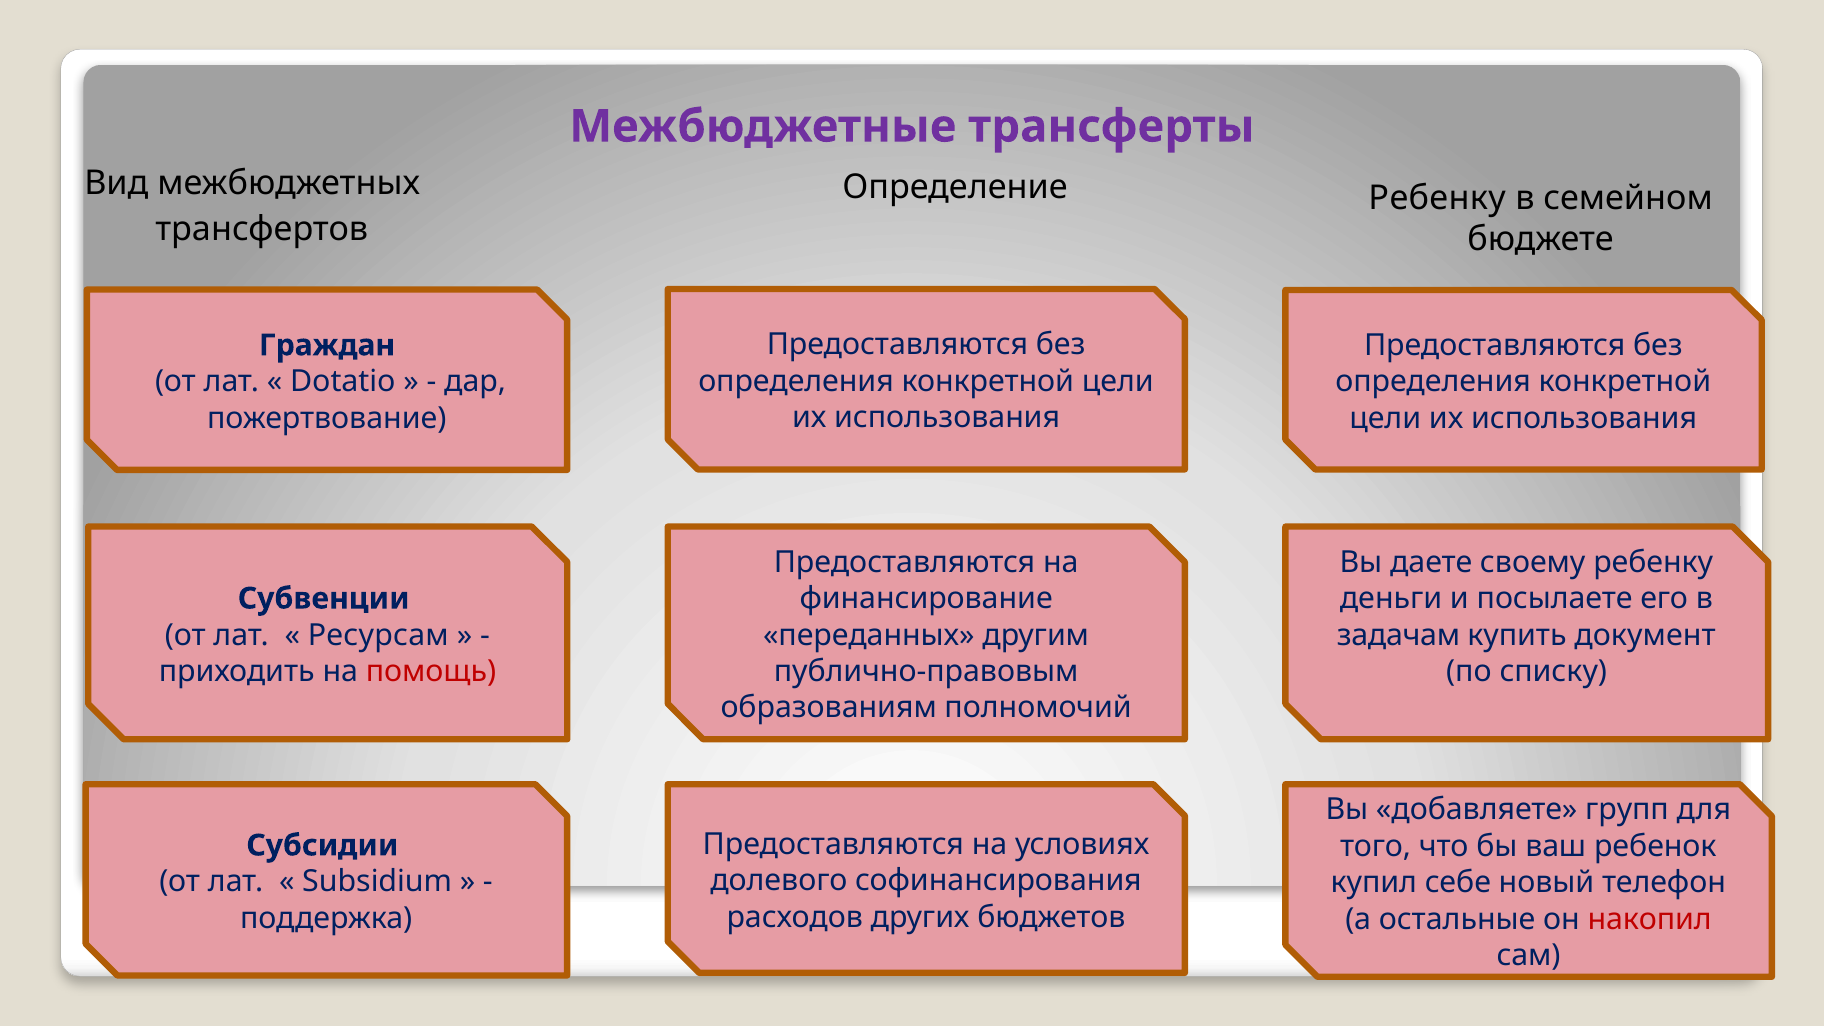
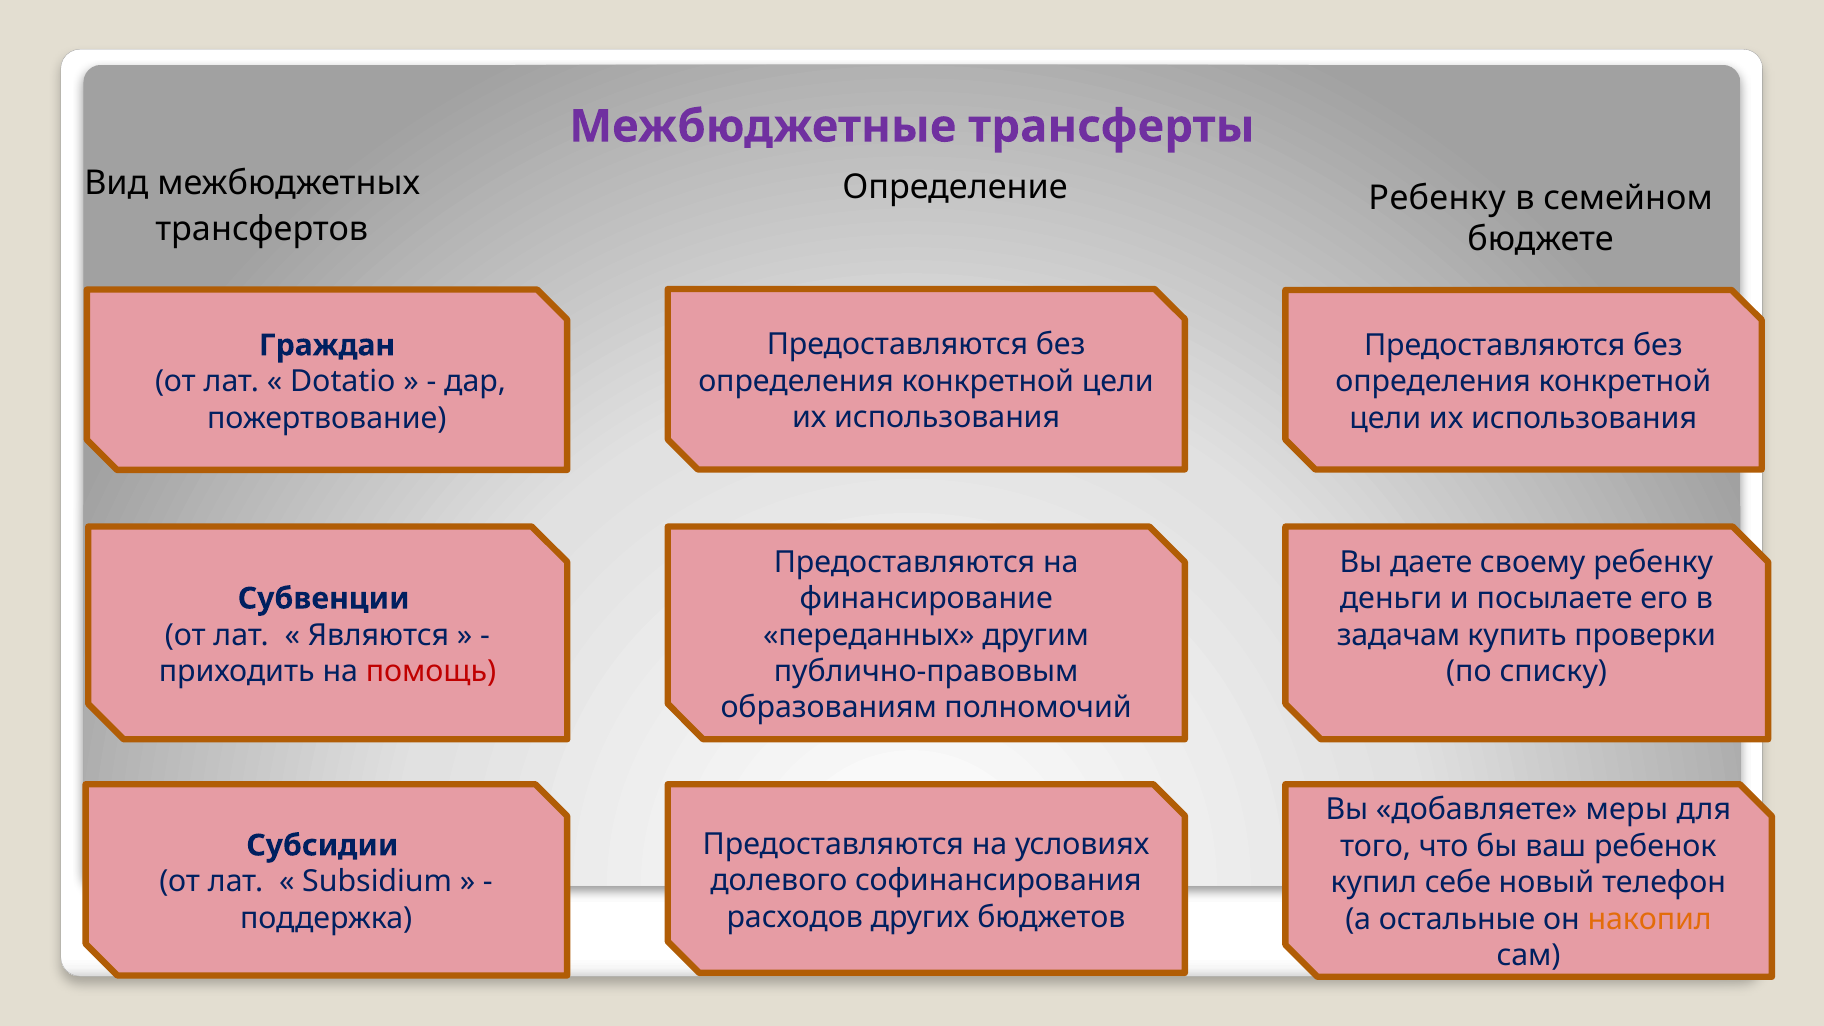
Ресурсам: Ресурсам -> Являются (379, 635)
документ: документ -> проверки (1645, 635)
групп: групп -> меры (1627, 810)
накопил colour: red -> orange (1650, 919)
